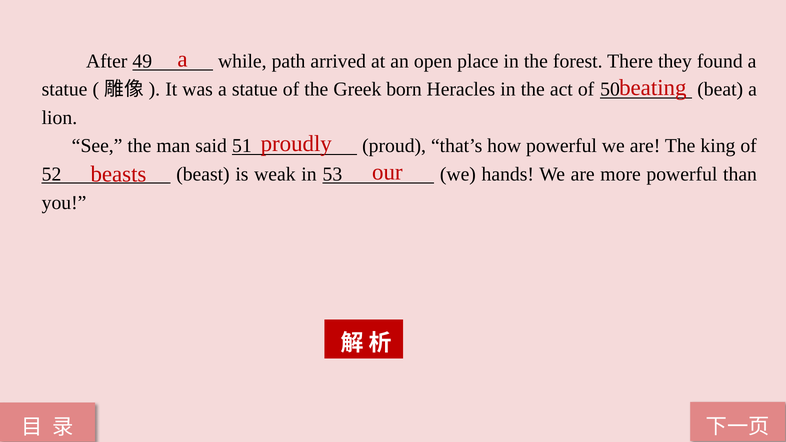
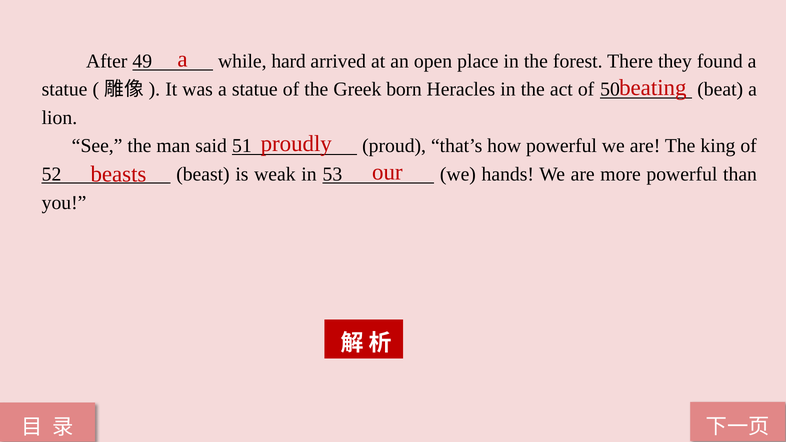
path: path -> hard (289, 61)
